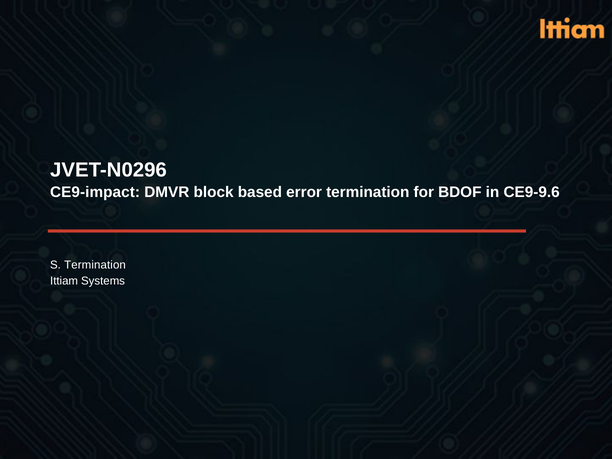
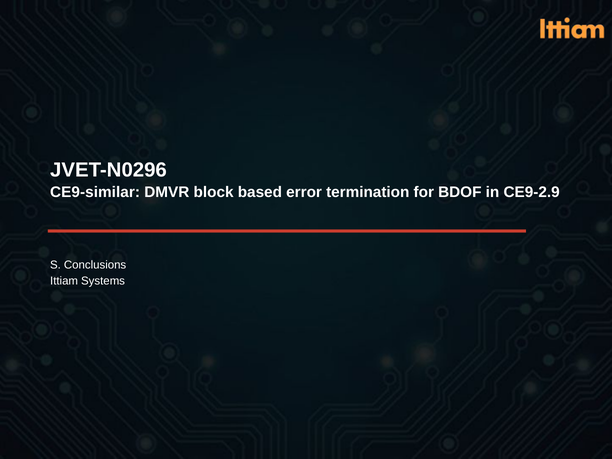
CE9-impact: CE9-impact -> CE9-similar (95, 192)
CE9-9.6: CE9-9.6 -> CE9-2.9 (532, 192)
S Termination: Termination -> Conclusions (95, 265)
